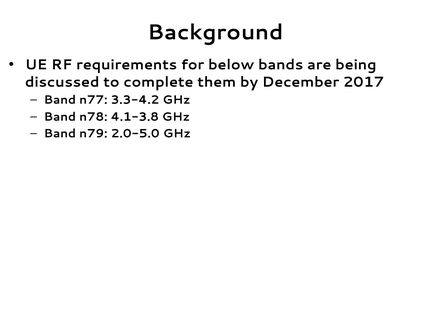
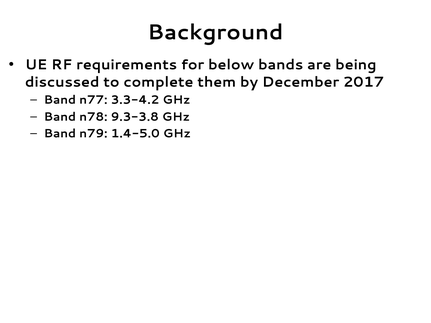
4.1-3.8: 4.1-3.8 -> 9.3-3.8 (135, 117)
2.0-5.0: 2.0-5.0 -> 1.4-5.0 (135, 134)
